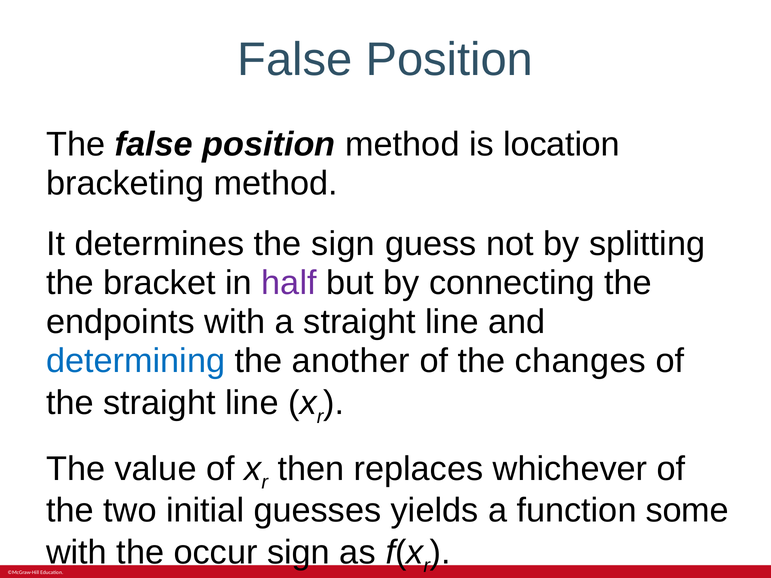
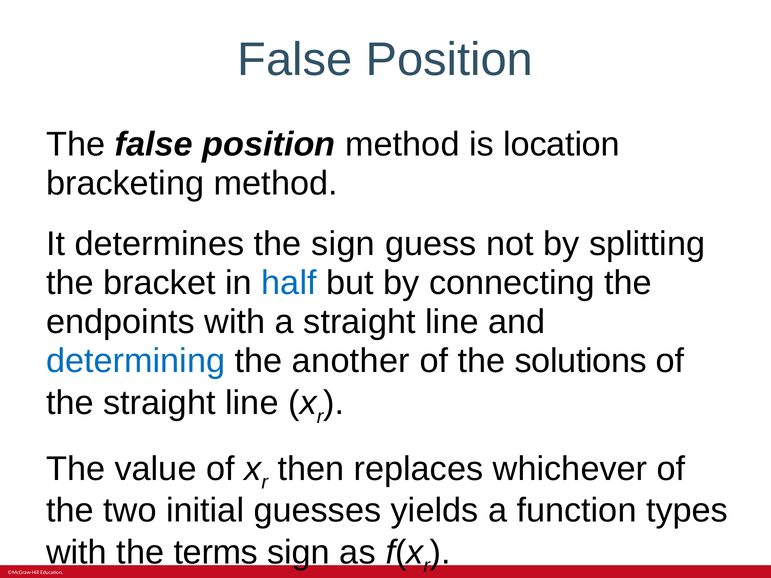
half colour: purple -> blue (289, 283)
changes: changes -> solutions (581, 361)
some: some -> types (687, 511)
occur: occur -> terms (216, 553)
